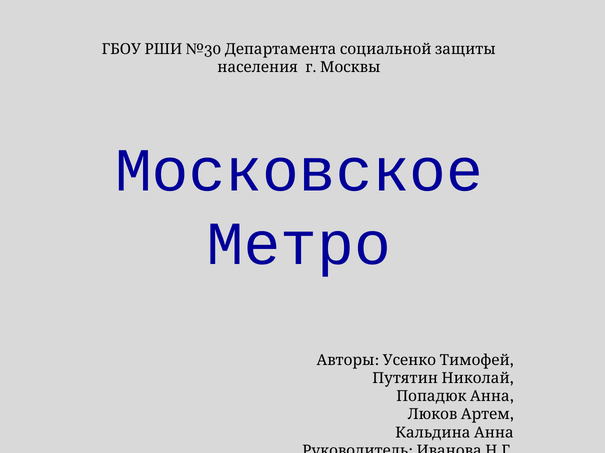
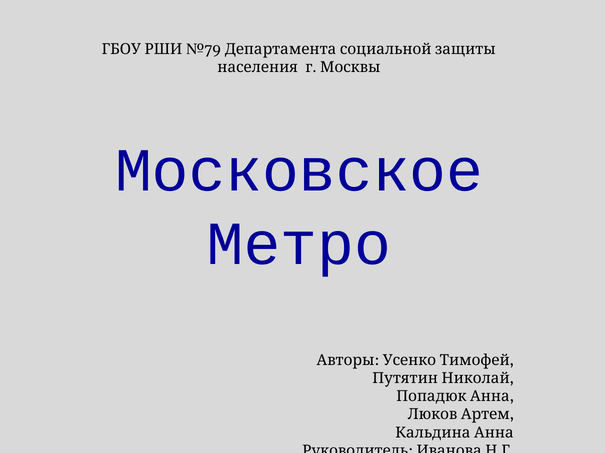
№30: №30 -> №79 (203, 49)
